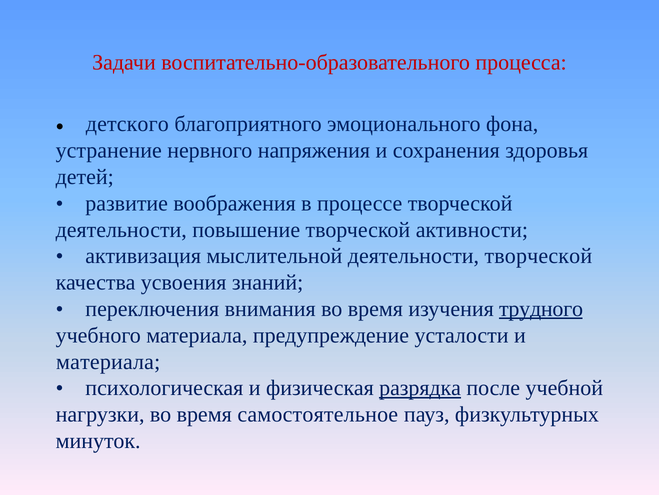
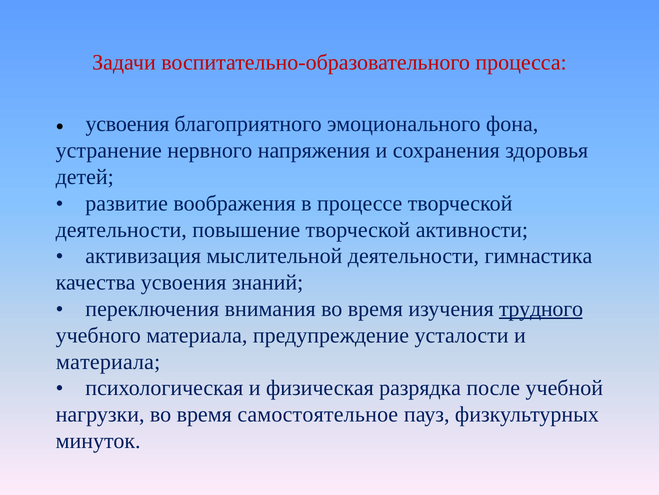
детского: детского -> усвоения (127, 124)
деятельности творческой: творческой -> гимнастика (538, 256)
разрядка underline: present -> none (420, 388)
